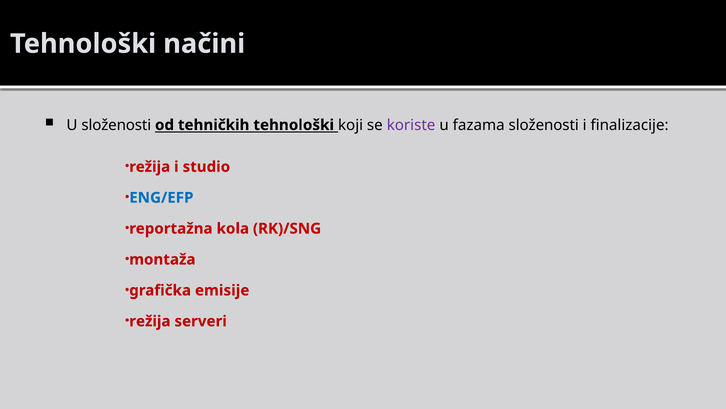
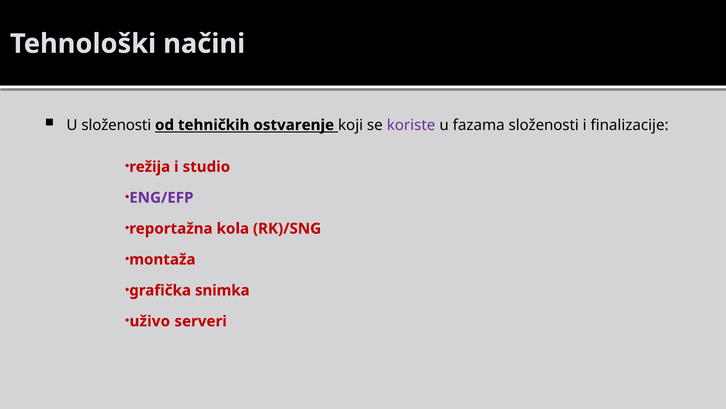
tehničkih tehnološki: tehnološki -> ostvarenje (294, 125)
ENG/EFP colour: blue -> purple (161, 197)
emisije: emisije -> snimka (222, 290)
režija: režija -> uživo (150, 321)
